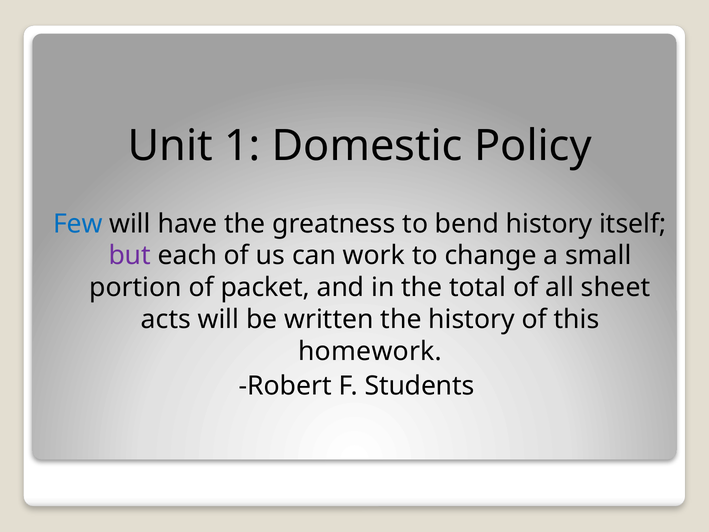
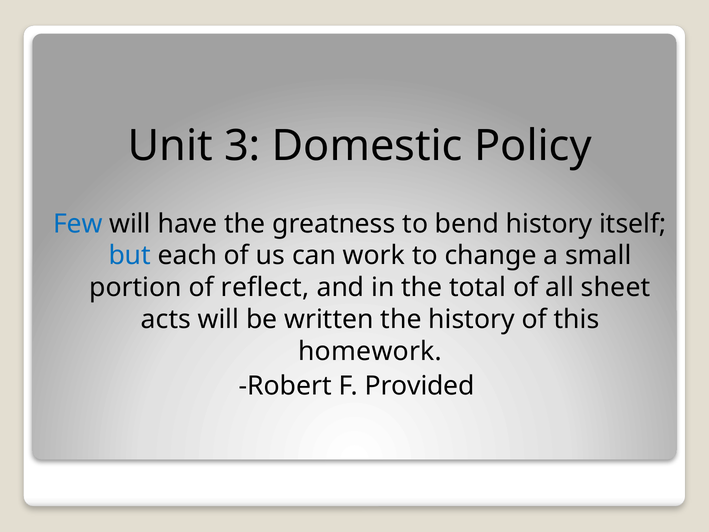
1: 1 -> 3 (242, 146)
but colour: purple -> blue (130, 256)
packet: packet -> reflect (265, 287)
Students: Students -> Provided (420, 386)
